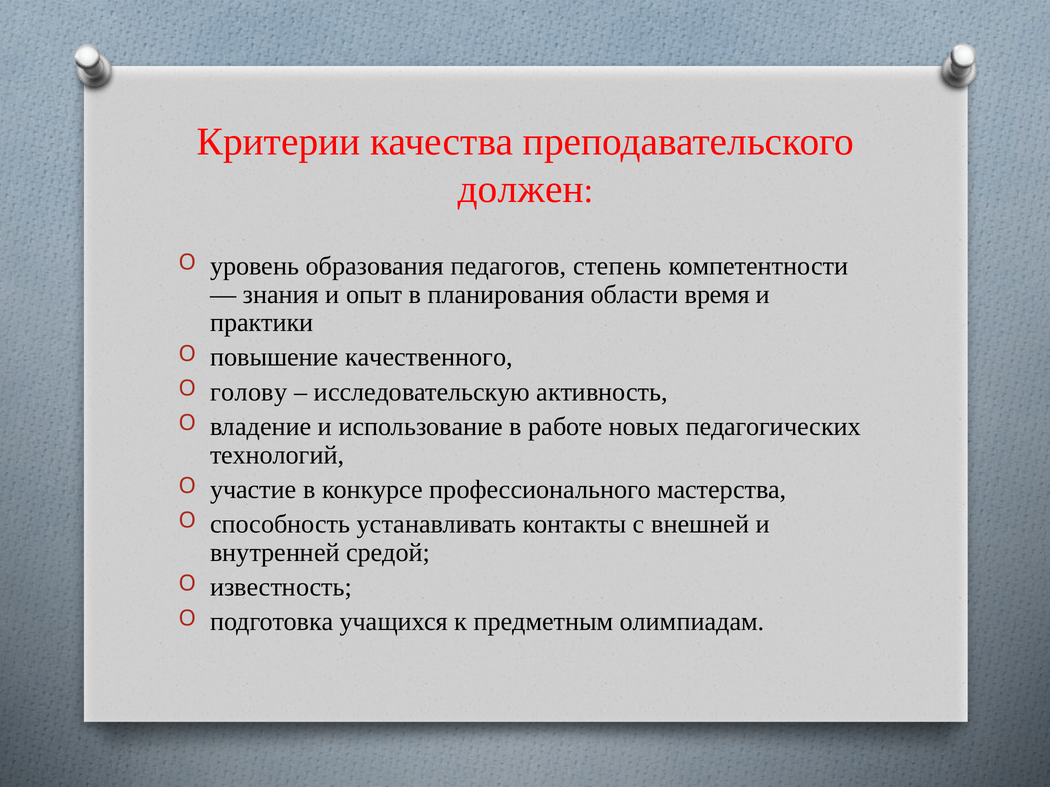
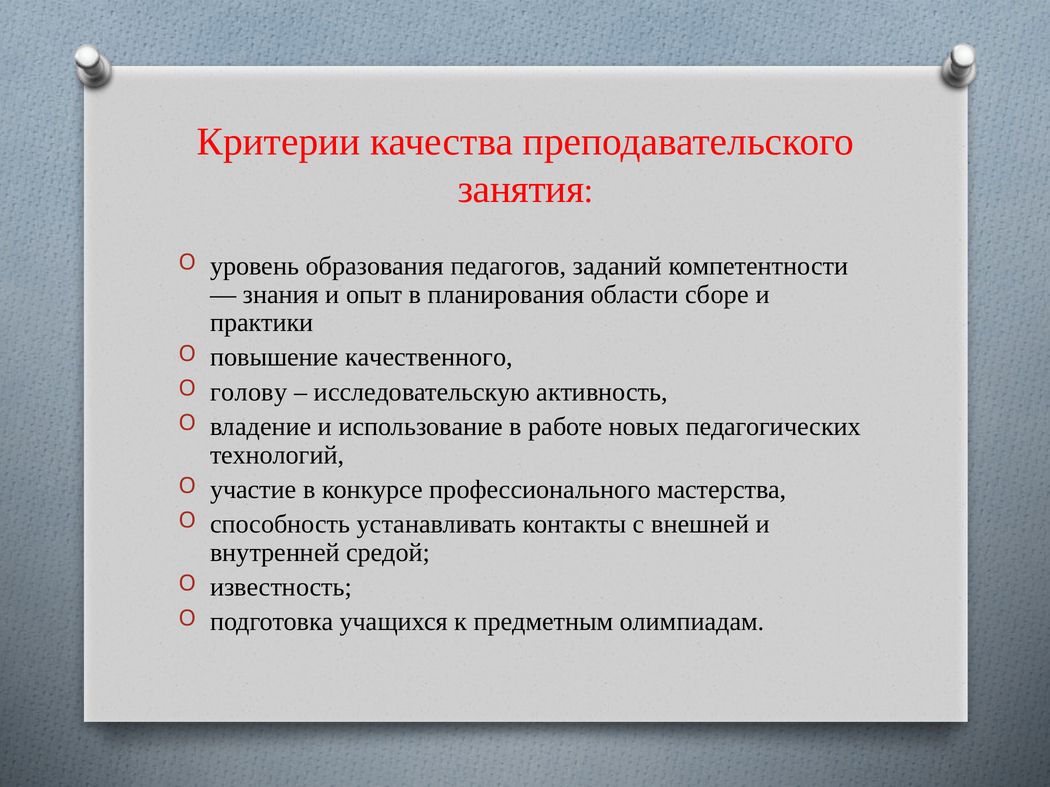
должен: должен -> занятия (521, 189)
степень: степень -> заданий (617, 266)
время: время -> сборе (717, 295)
